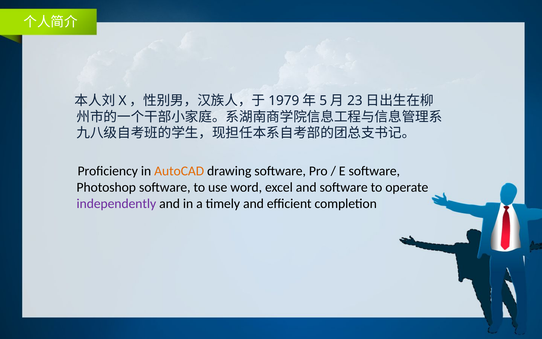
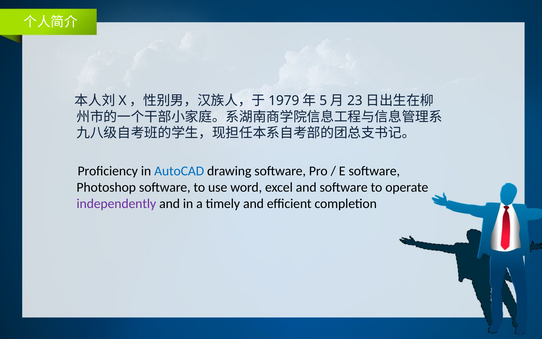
AutoCAD colour: orange -> blue (179, 171)
